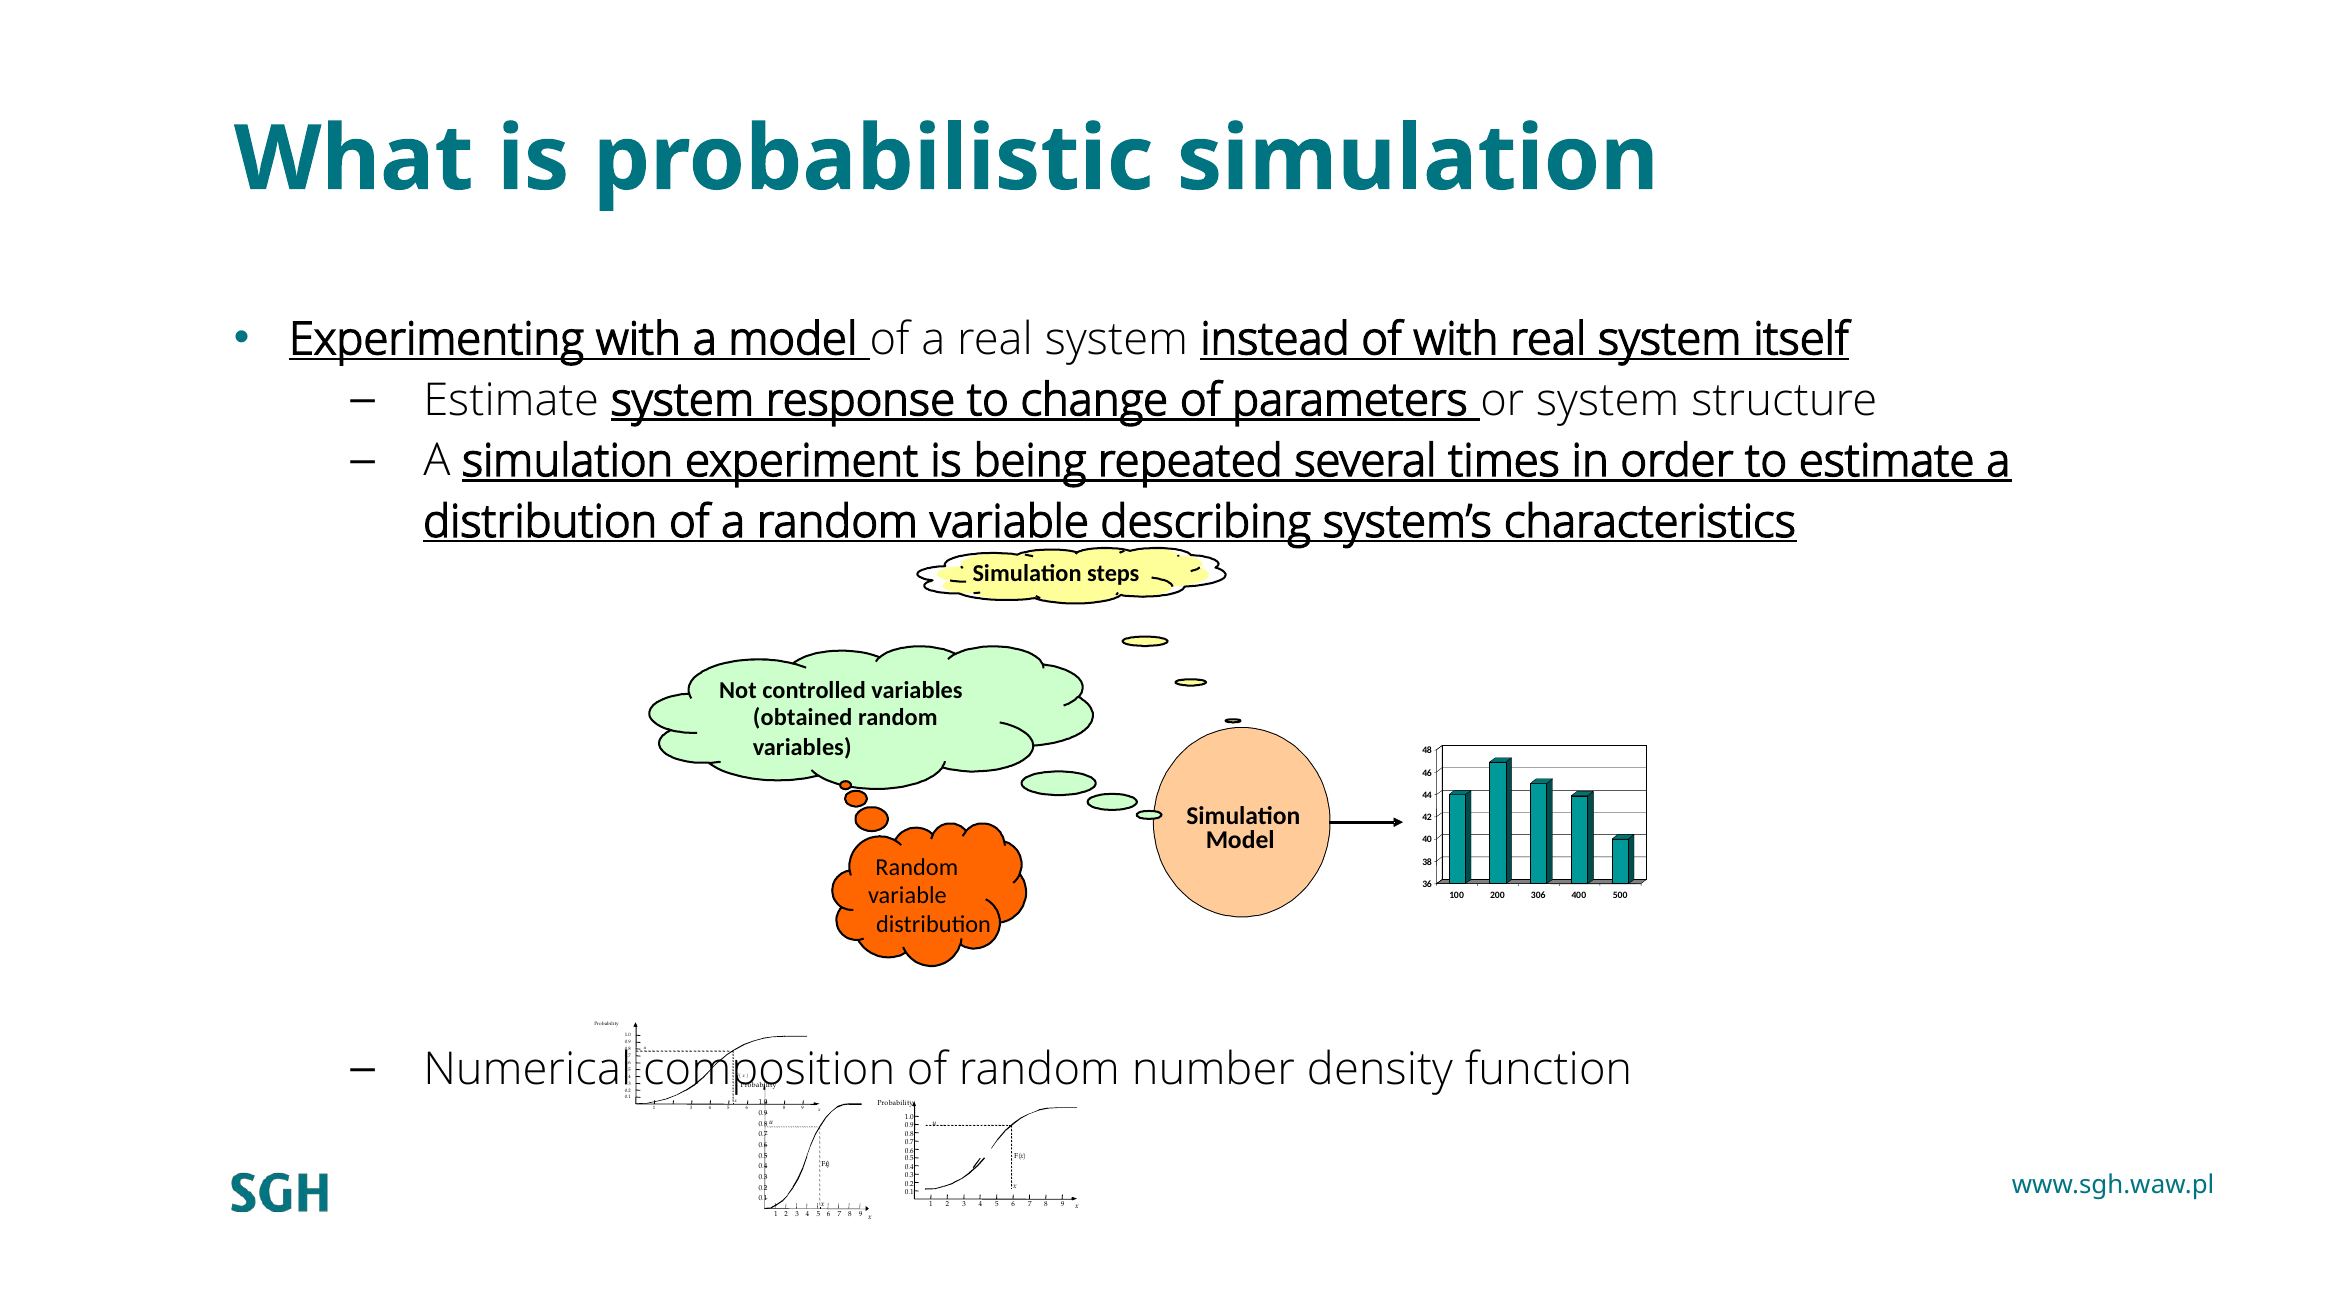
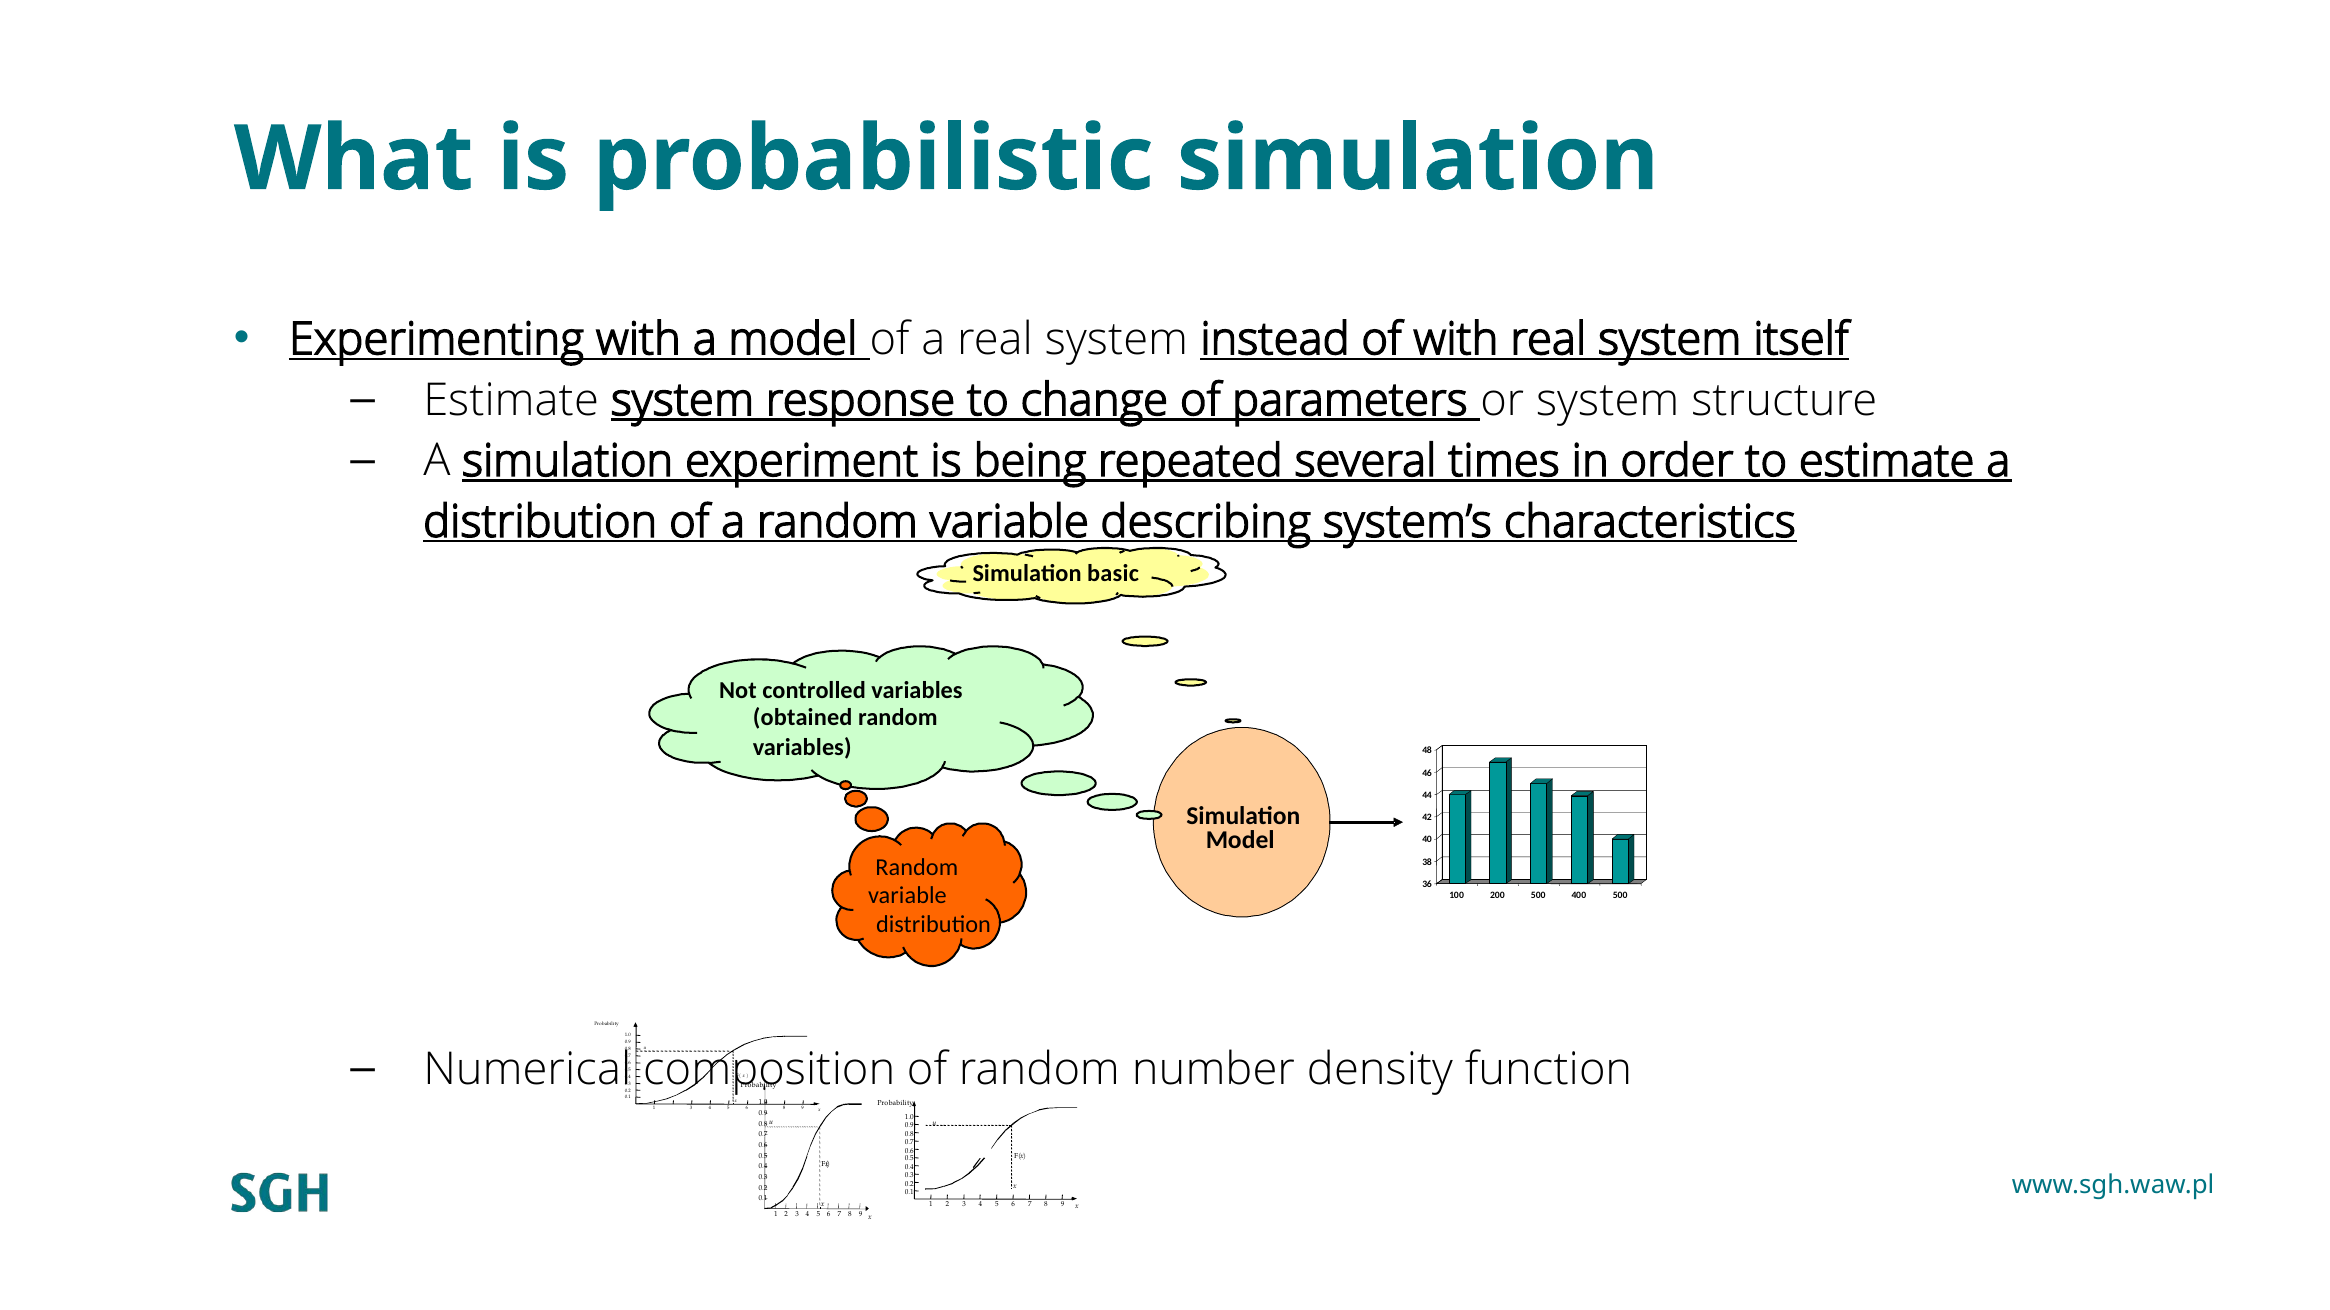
steps: steps -> basic (1113, 574)
200 306: 306 -> 500 (1538, 896)
